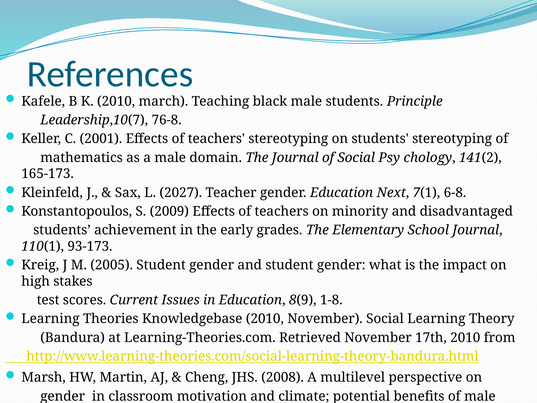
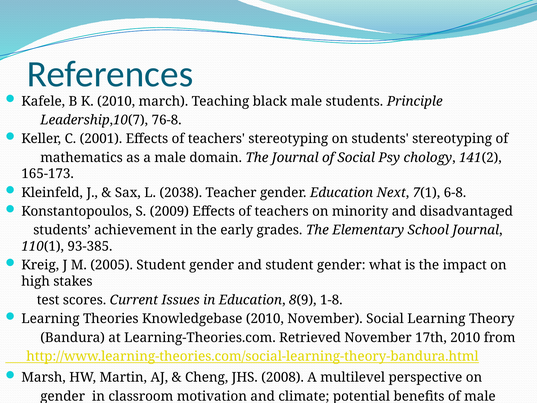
2027: 2027 -> 2038 (181, 192)
93-173: 93-173 -> 93-385 (90, 246)
